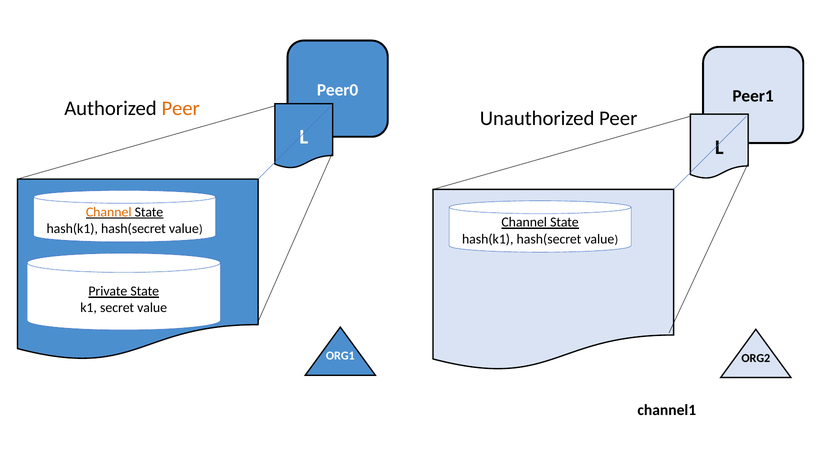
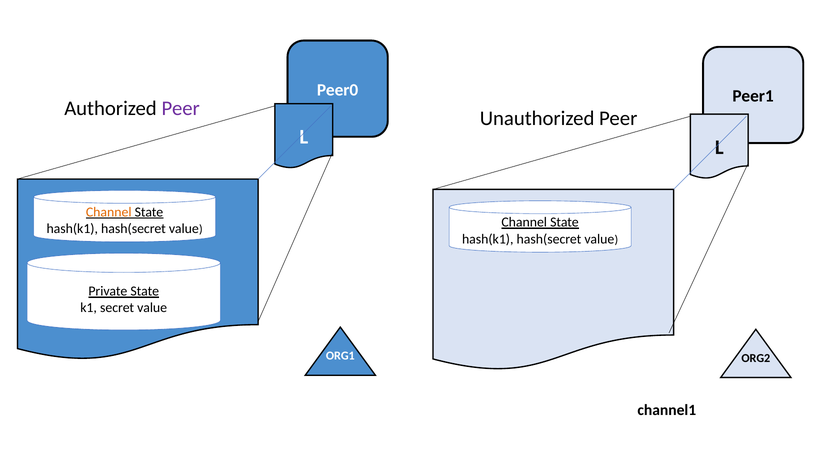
Peer colour: orange -> purple (181, 108)
